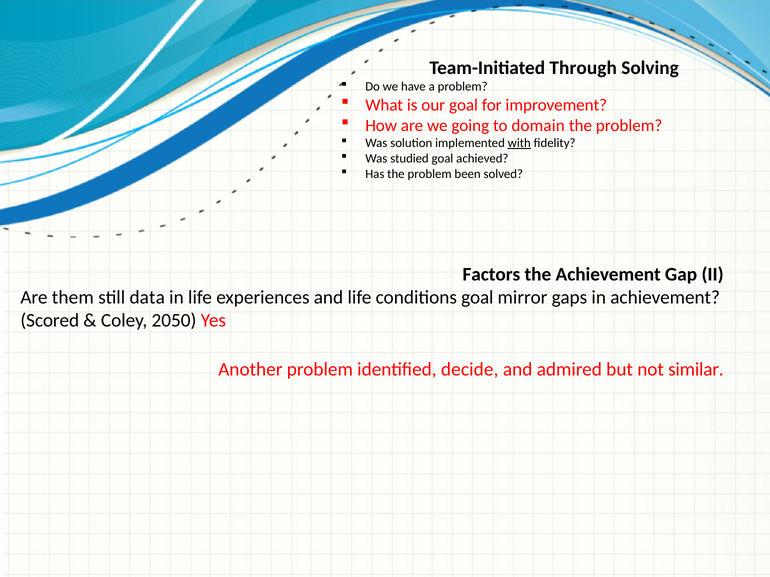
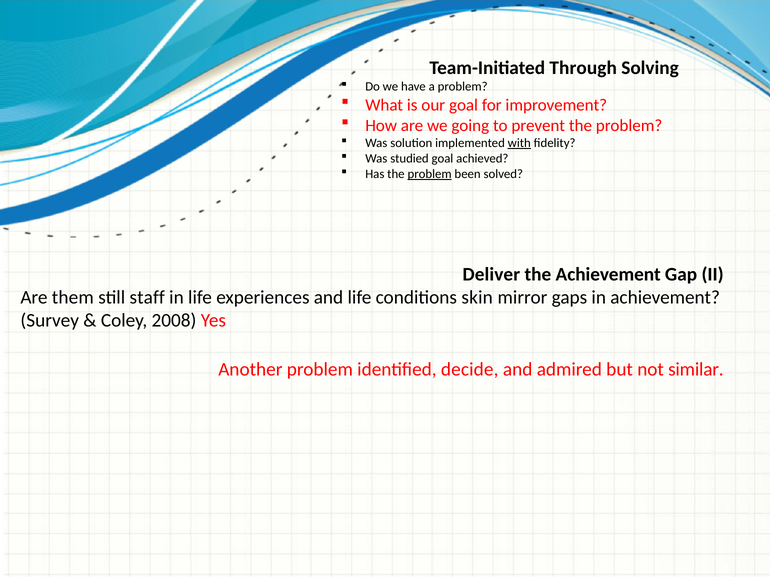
domain: domain -> prevent (538, 126)
problem underline: none -> present (430, 174)
Factors: Factors -> Deliver (491, 274)
data: data -> staff (147, 297)
conditions goal: goal -> skin (477, 297)
Scored: Scored -> Survey (50, 321)
2050: 2050 -> 2008 (174, 321)
